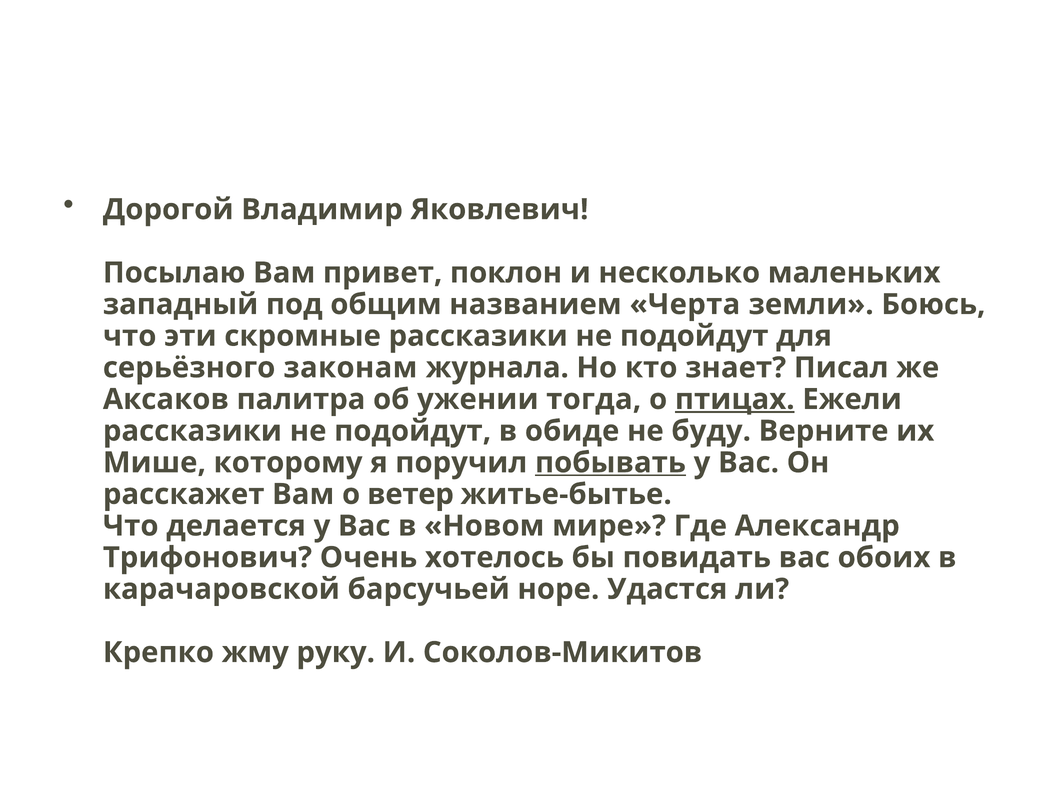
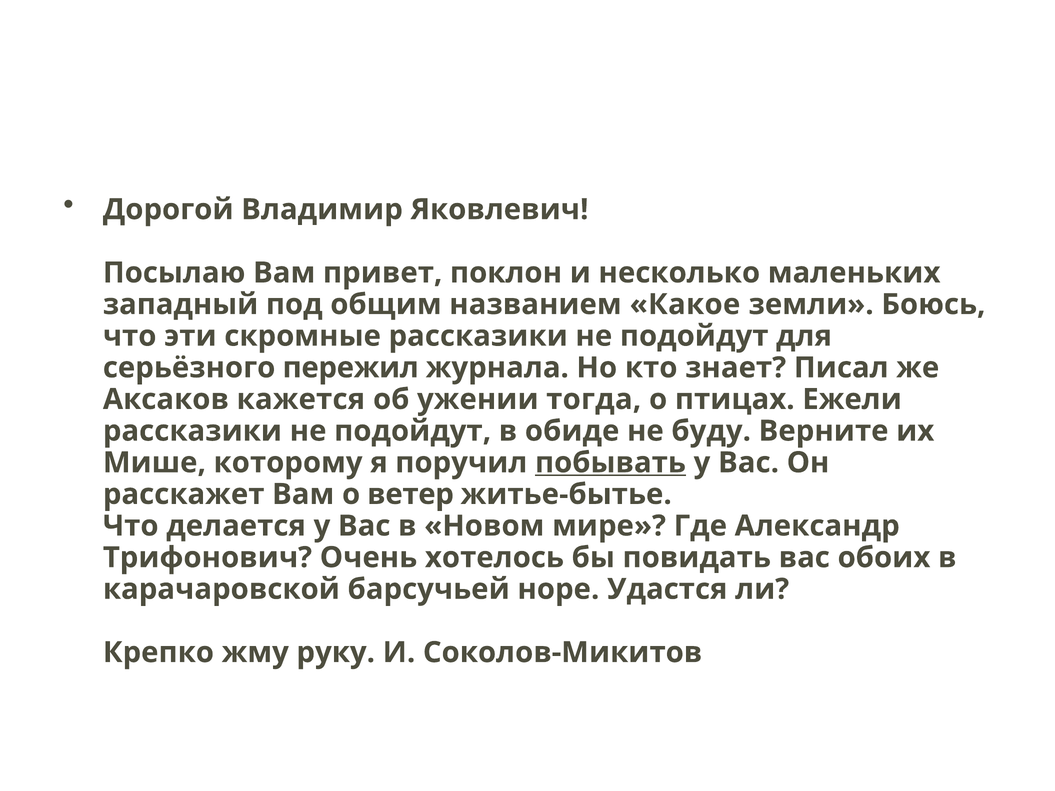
Черта: Черта -> Какое (685, 304)
законам: законам -> пережил (351, 368)
палитра: палитра -> кажется (301, 399)
птицах underline: present -> none (735, 399)
